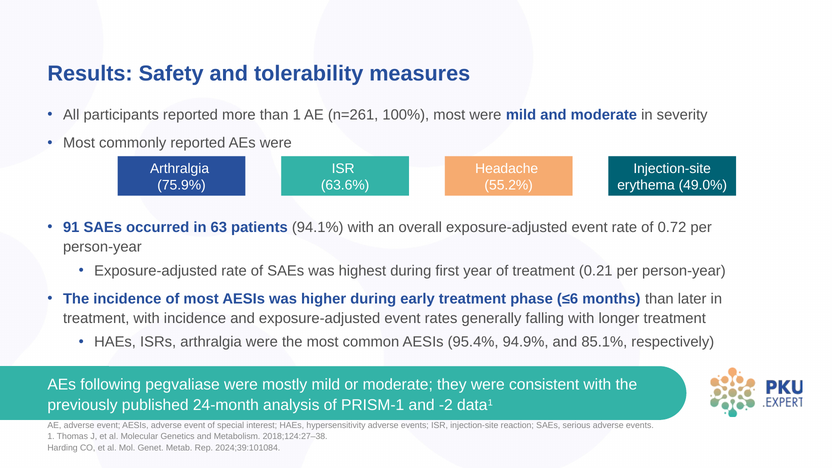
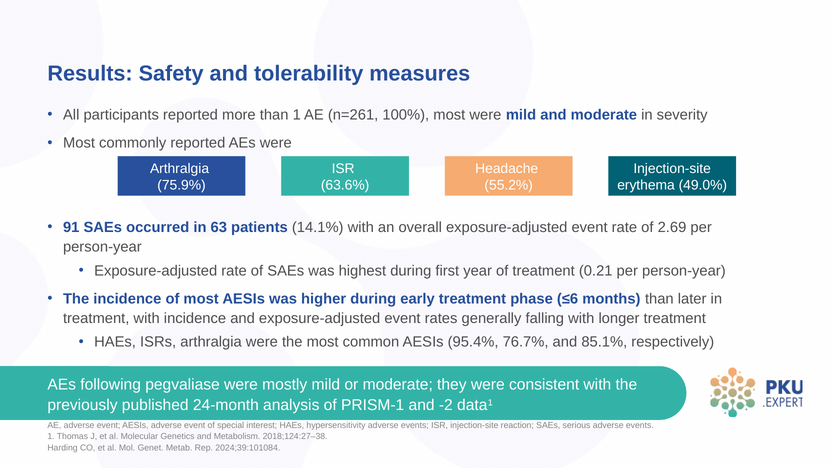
94.1%: 94.1% -> 14.1% (318, 228)
0.72: 0.72 -> 2.69 (672, 228)
94.9%: 94.9% -> 76.7% (526, 342)
